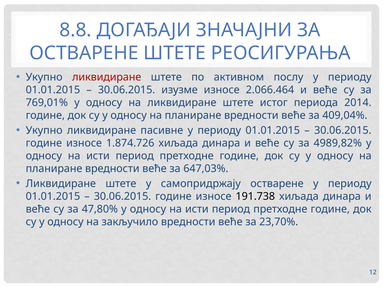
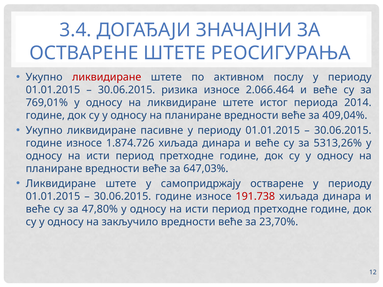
8.8: 8.8 -> 3.4 (76, 30)
изузме: изузме -> ризика (180, 90)
4989,82%: 4989,82% -> 5313,26% (338, 143)
191.738 colour: black -> red (255, 196)
